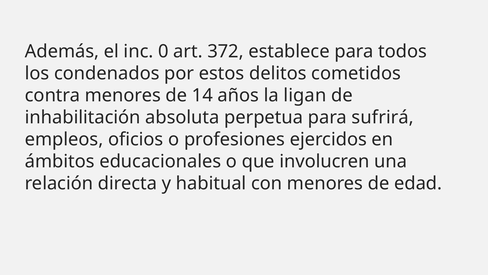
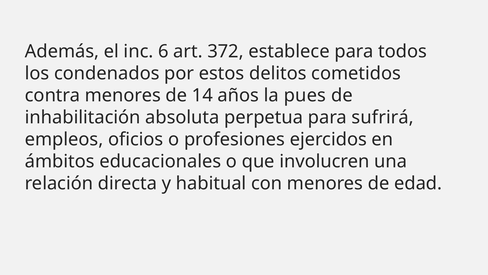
0: 0 -> 6 (163, 51)
ligan: ligan -> pues (305, 95)
